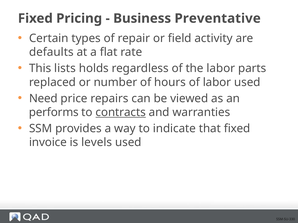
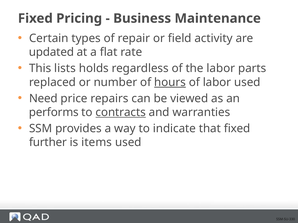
Preventative: Preventative -> Maintenance (218, 18)
defaults: defaults -> updated (51, 52)
hours underline: none -> present (170, 82)
invoice: invoice -> further (48, 143)
levels: levels -> items (97, 143)
